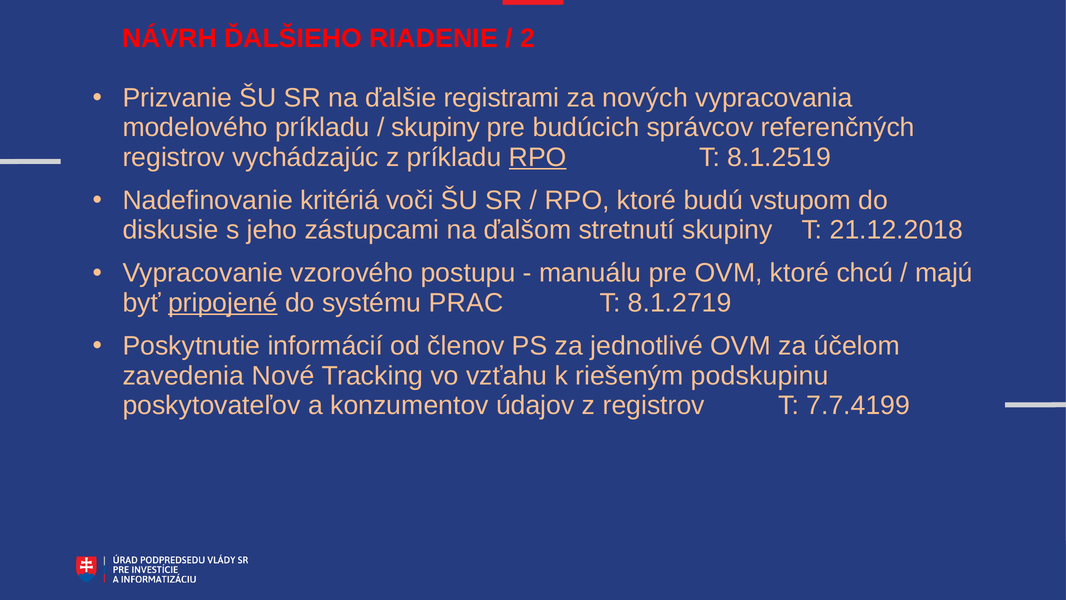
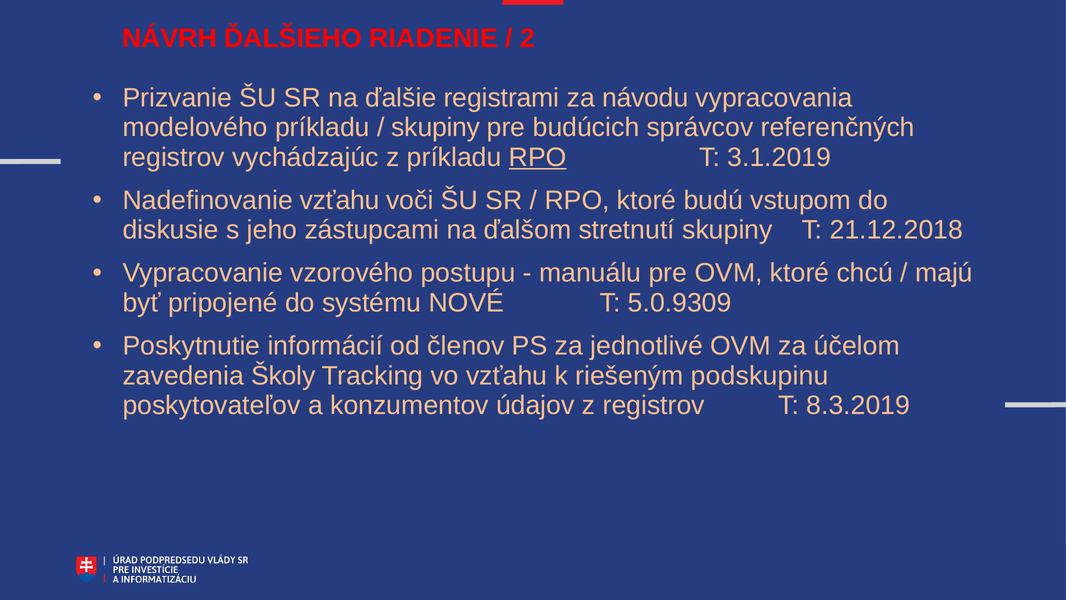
nových: nových -> návodu (645, 98)
8.1.2519: 8.1.2519 -> 3.1.2019 (779, 157)
Nadefinovanie kritériá: kritériá -> vzťahu (340, 200)
pripojené underline: present -> none (223, 303)
PRAC: PRAC -> NOVÉ (466, 303)
8.1.2719: 8.1.2719 -> 5.0.9309 (680, 303)
Nové: Nové -> Školy (283, 376)
7.7.4199: 7.7.4199 -> 8.3.2019 (858, 405)
